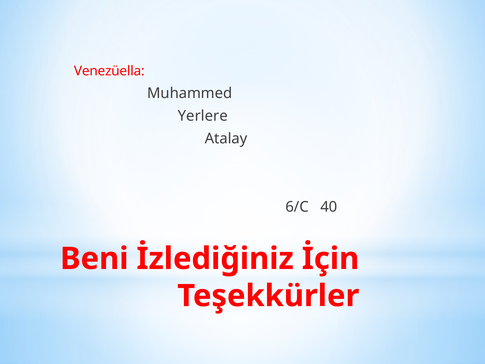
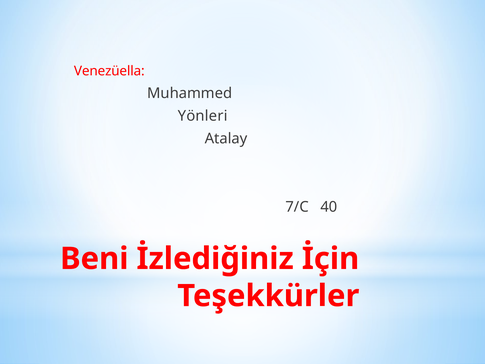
Yerlere: Yerlere -> Yönleri (203, 116)
6/C: 6/C -> 7/C (297, 207)
